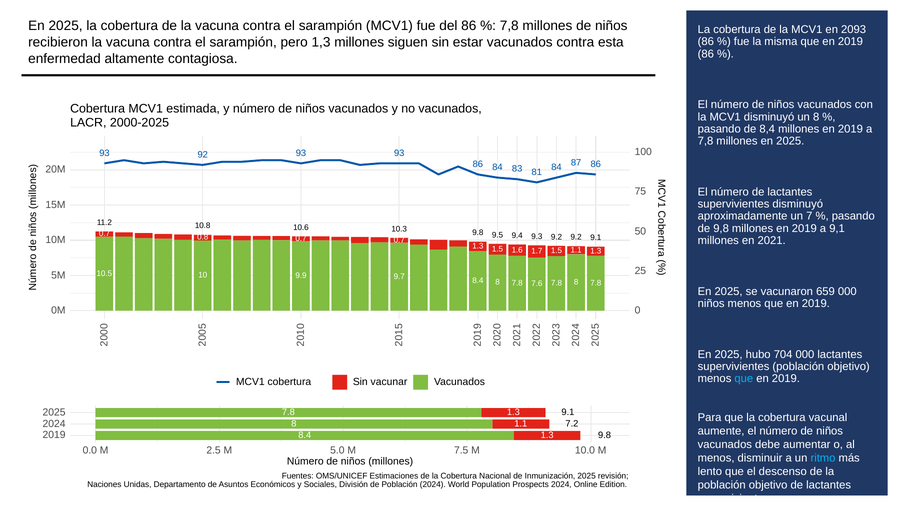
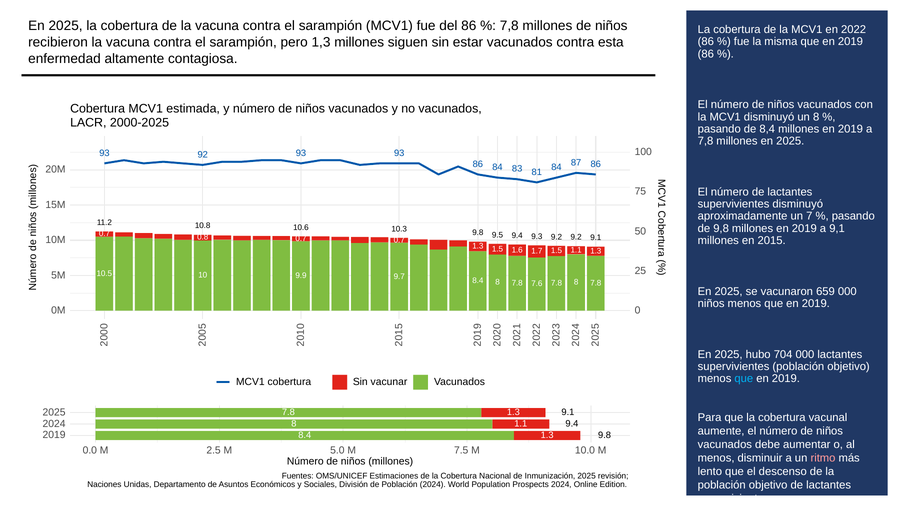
2093: 2093 -> 2022 (854, 30)
2021: 2021 -> 2015 (772, 240)
7.2: 7.2 -> 9.4 (572, 423)
ritmo colour: light blue -> pink (823, 458)
